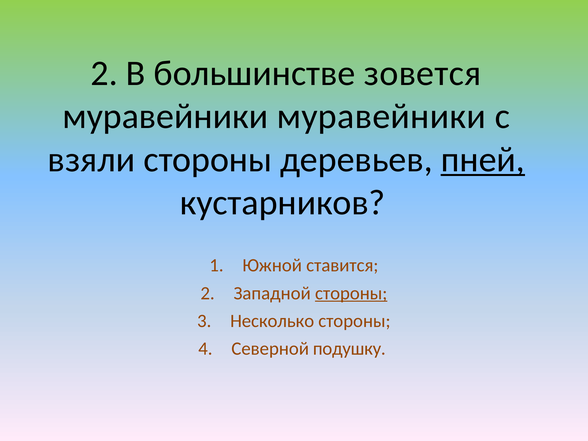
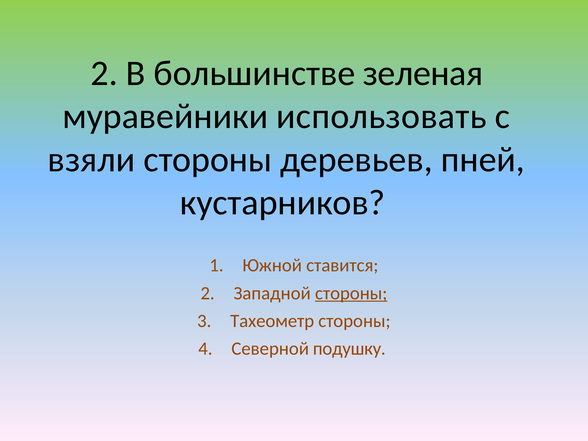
зовется: зовется -> зеленая (423, 73)
муравейники муравейники: муравейники -> использовать (381, 116)
пней underline: present -> none (483, 160)
Несколько: Несколько -> Тахеометр (272, 321)
